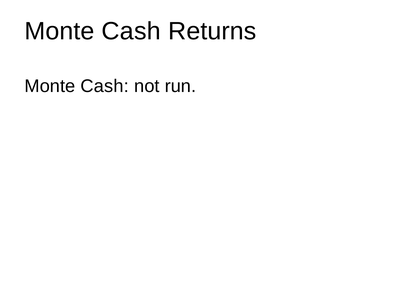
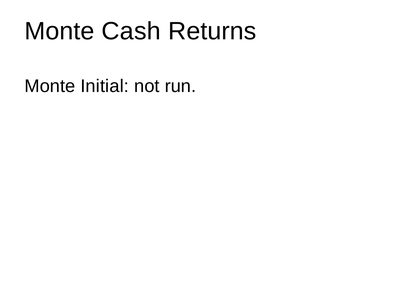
Cash: Cash -> Initial (105, 86)
